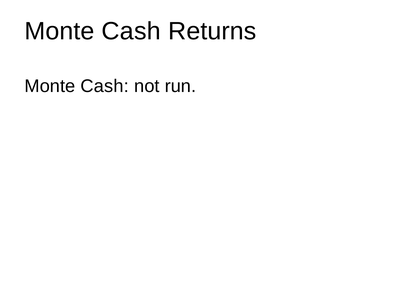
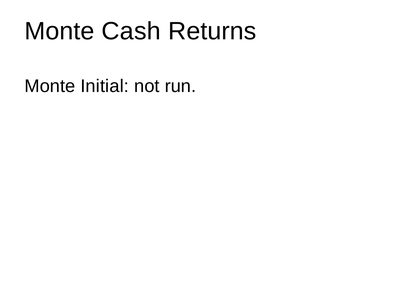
Cash: Cash -> Initial (105, 86)
